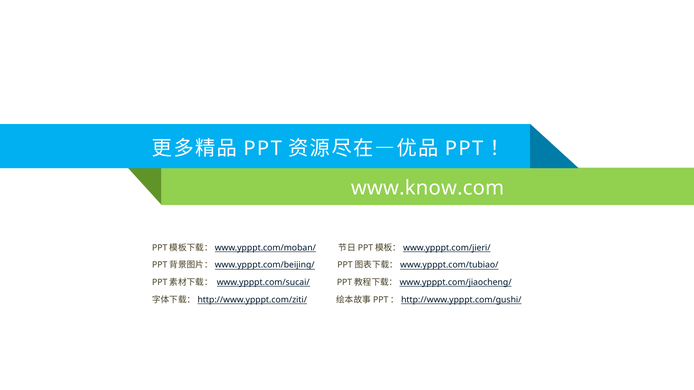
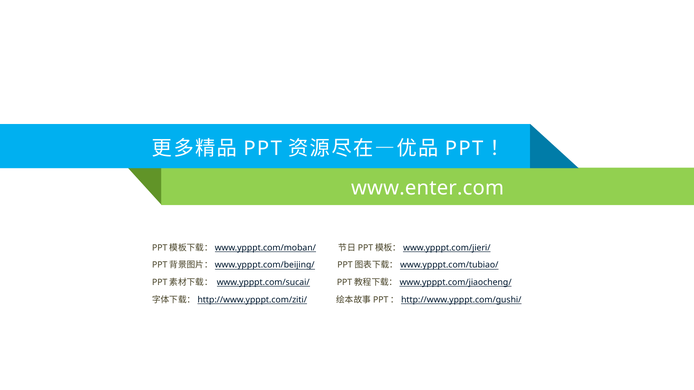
www.know.com: www.know.com -> www.enter.com (427, 188)
